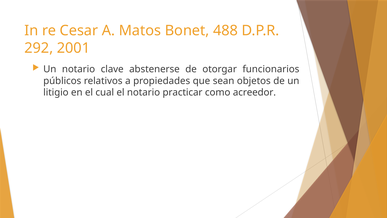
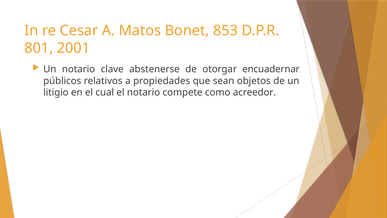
488: 488 -> 853 (225, 31)
292: 292 -> 801 (39, 48)
funcionarios: funcionarios -> encuadernar (271, 69)
practicar: practicar -> compete (183, 92)
